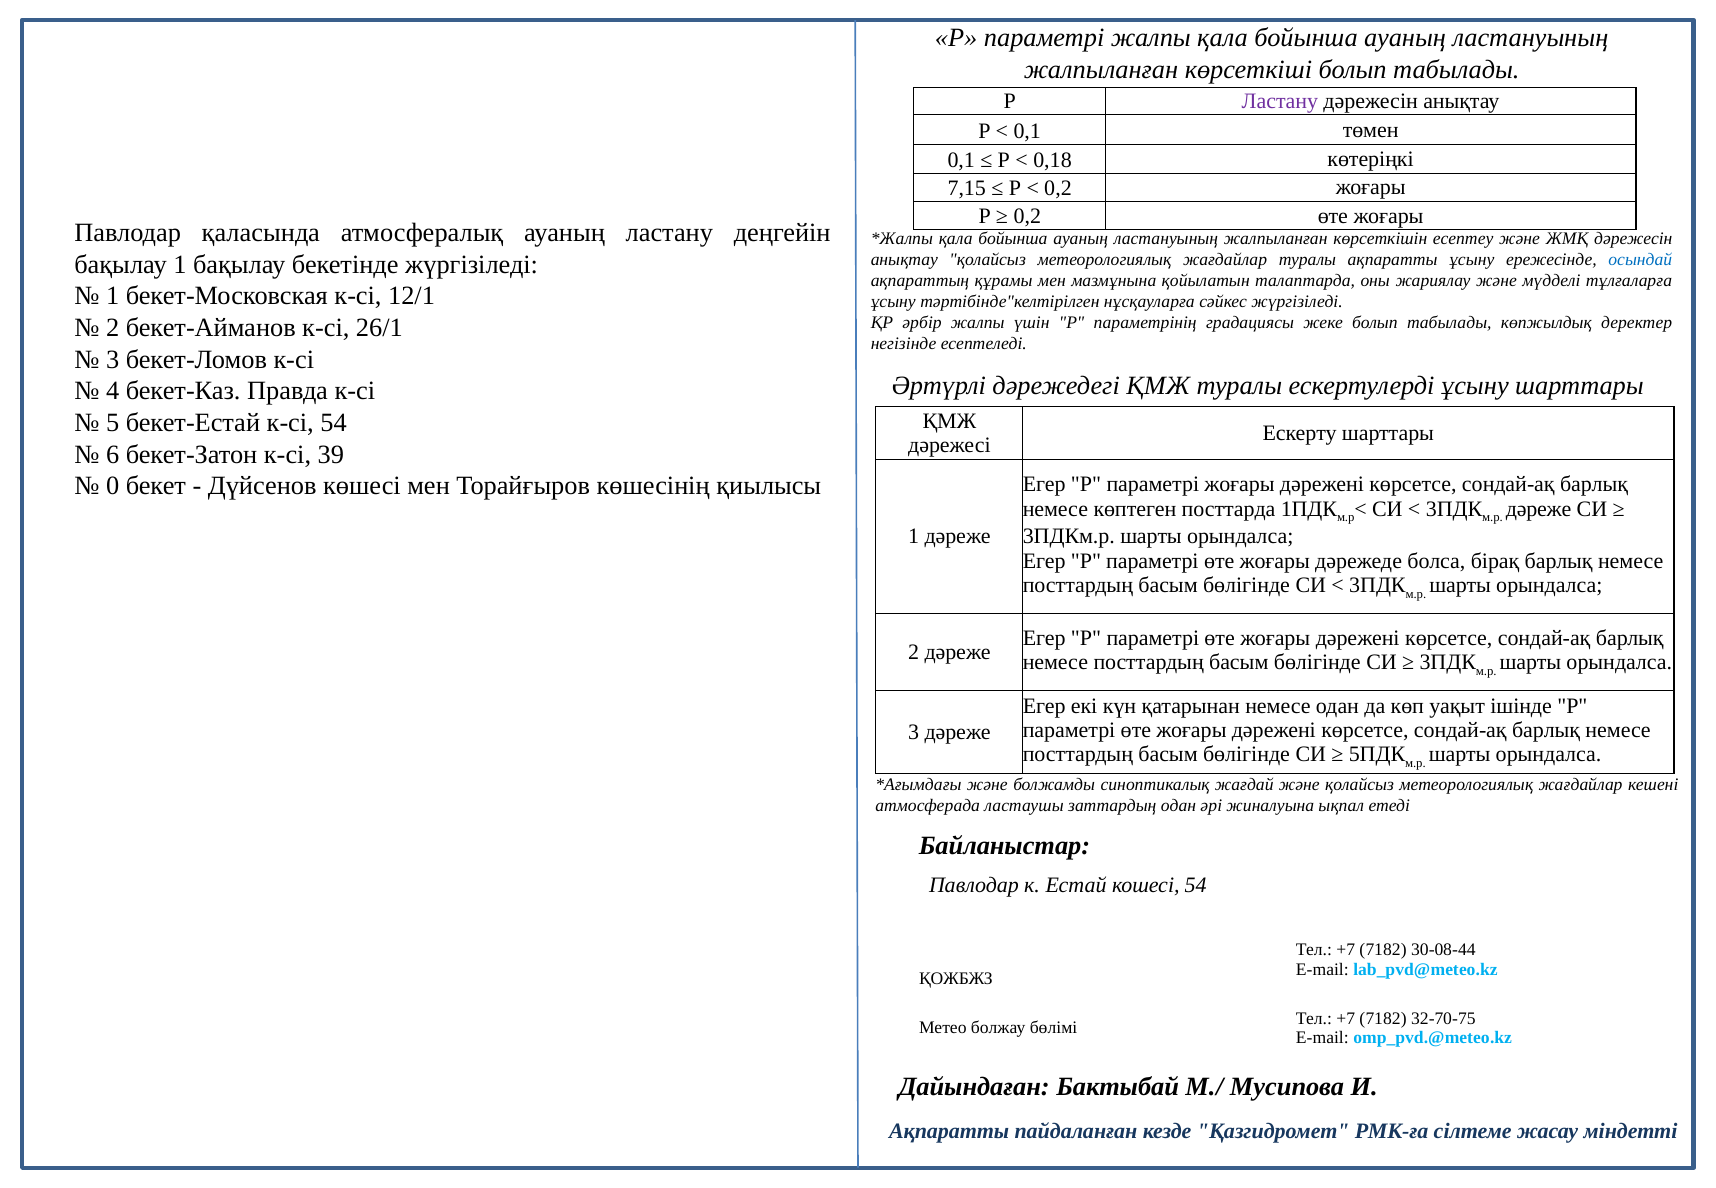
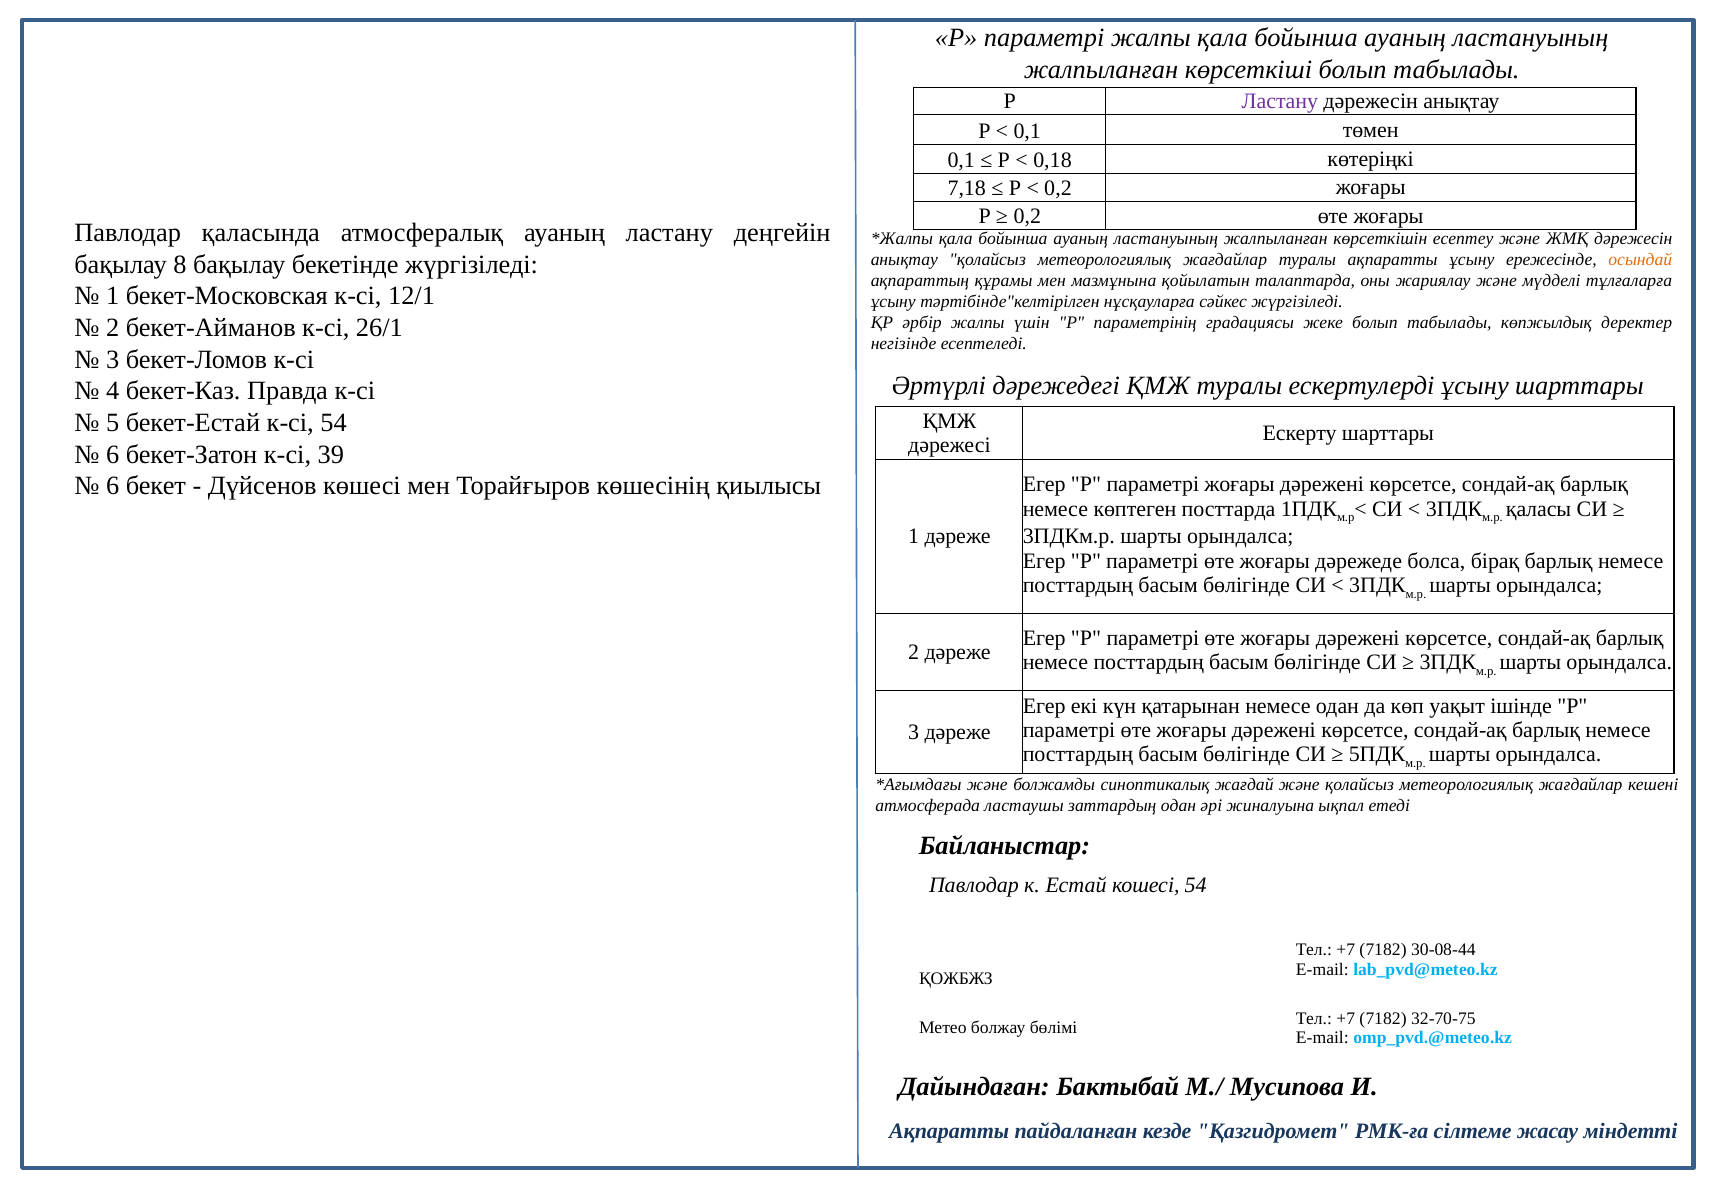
7,15: 7,15 -> 7,18 (967, 188)
осындай colour: blue -> orange (1640, 260)
бақылау 1: 1 -> 8 (180, 264)
0: 0 -> 6 (113, 486)
дәреже: дәреже -> қаласы (1539, 509)
